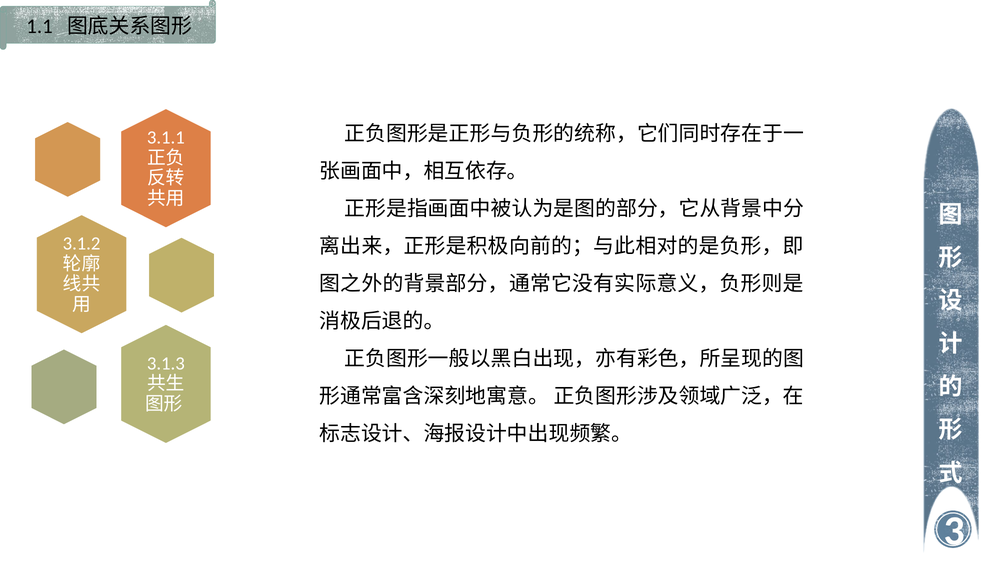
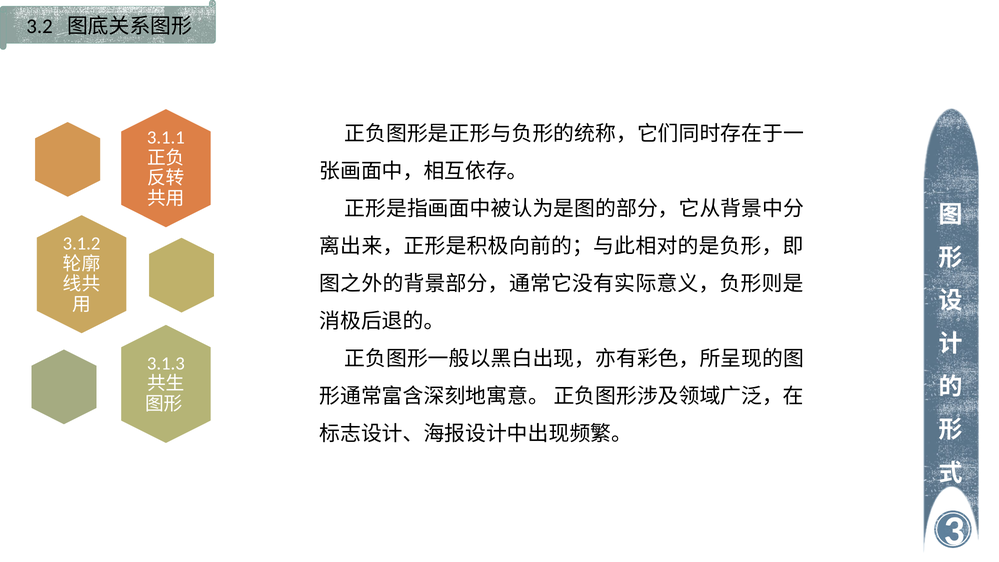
1.1: 1.1 -> 3.2 (40, 26)
